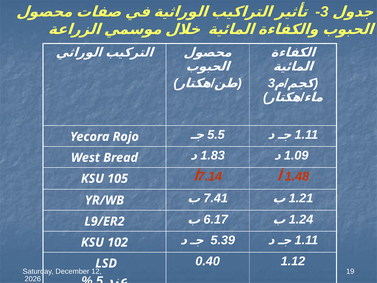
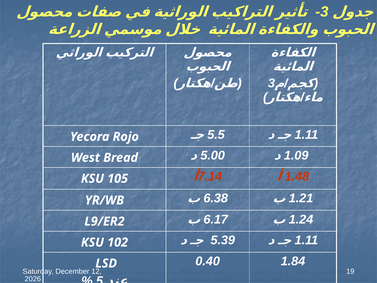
1.83: 1.83 -> 5.00 (213, 155)
7.41: 7.41 -> 6.38 (216, 198)
1.12: 1.12 -> 1.84 (293, 261)
